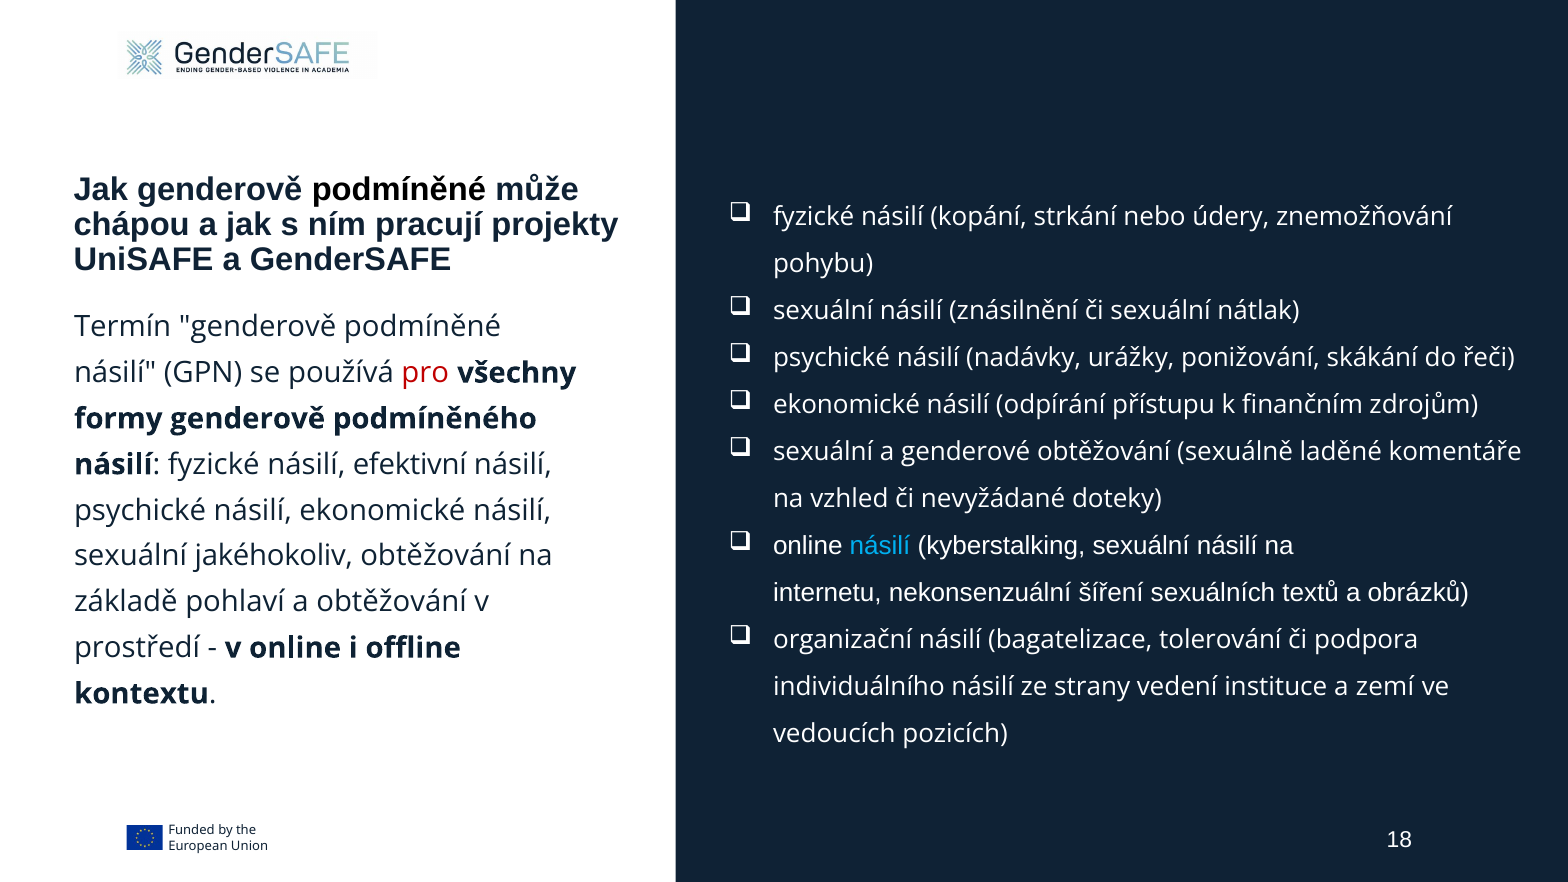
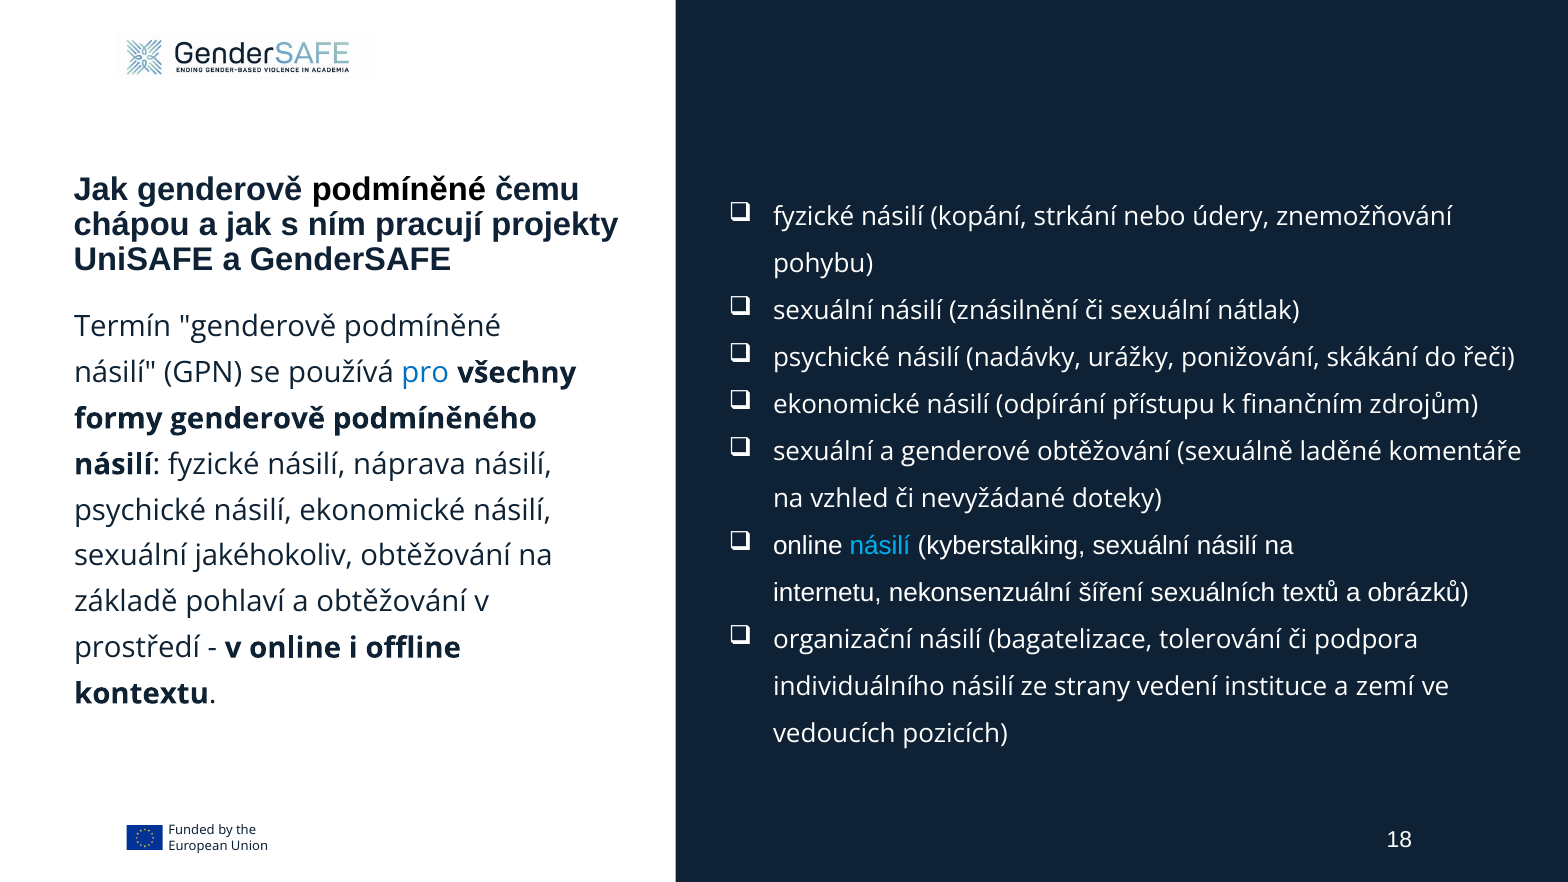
může: může -> čemu (537, 190)
pro colour: red -> blue (425, 373)
efektivní: efektivní -> náprava (409, 465)
